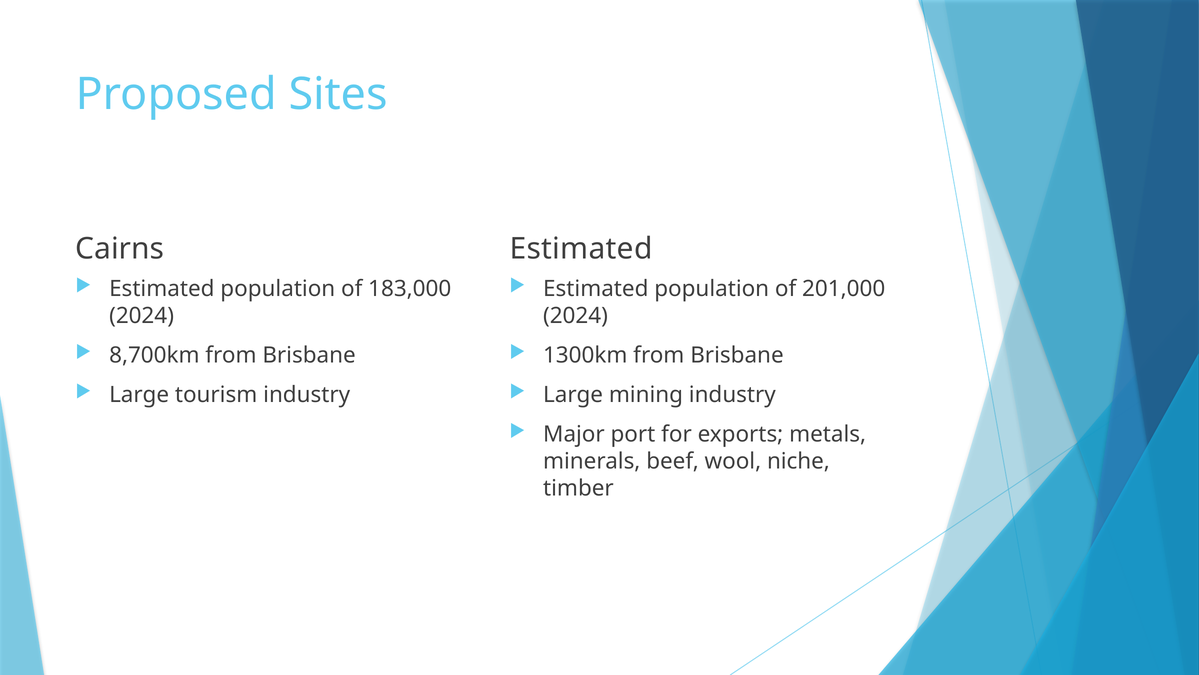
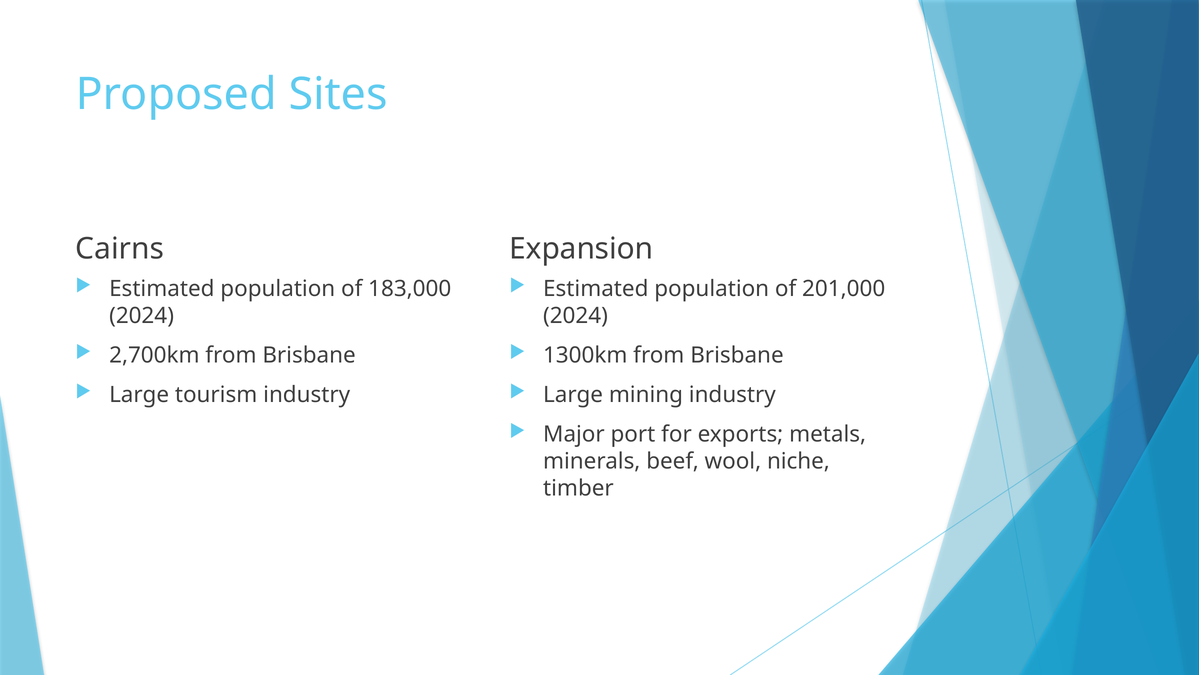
Estimated: Estimated -> Expansion (581, 249)
8,700km: 8,700km -> 2,700km (154, 355)
